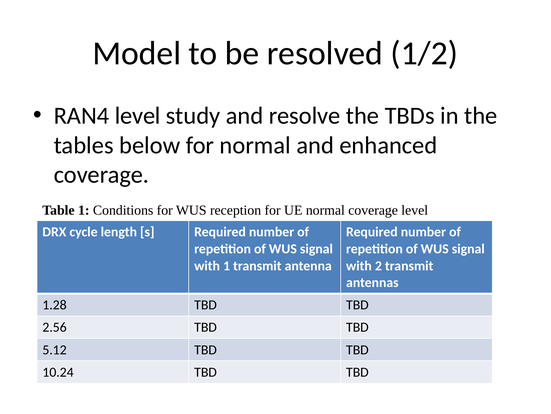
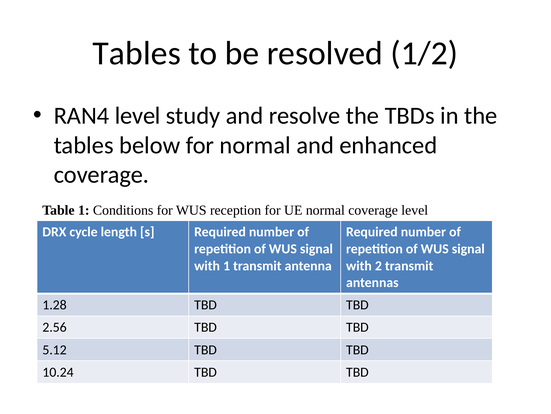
Model: Model -> Tables (137, 53)
